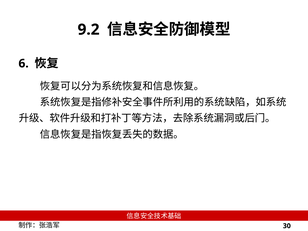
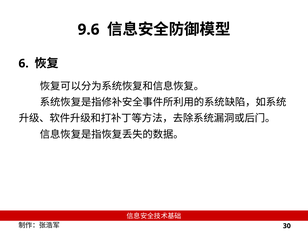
9.2: 9.2 -> 9.6 (89, 30)
